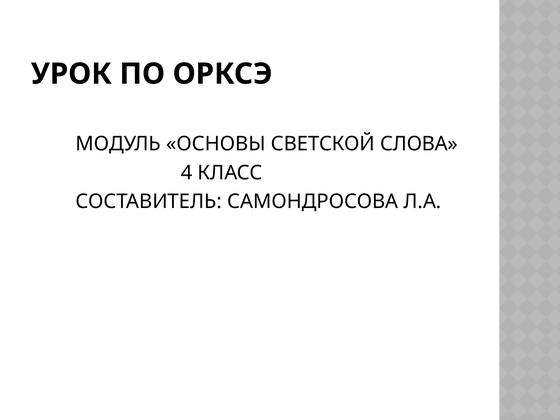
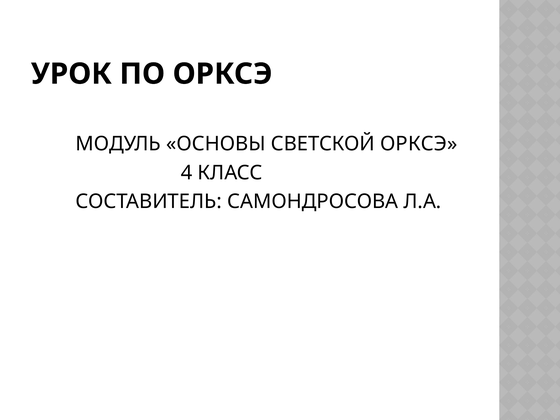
СВЕТСКОЙ СЛОВА: СЛОВА -> ОРКСЭ (419, 144)
